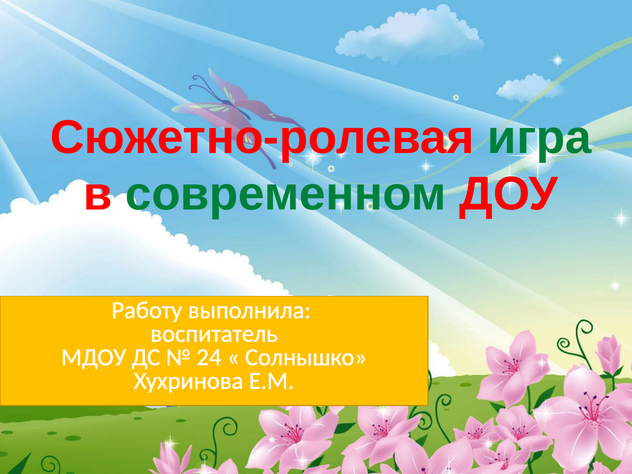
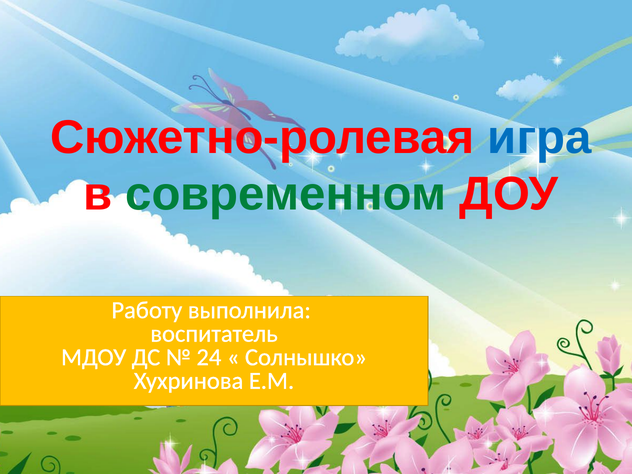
игра colour: green -> blue (539, 137)
